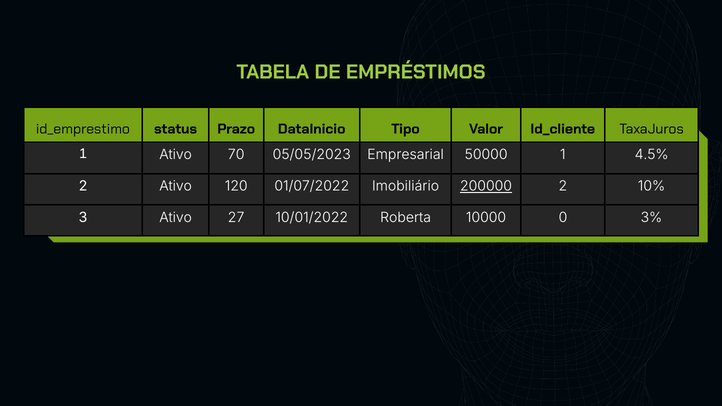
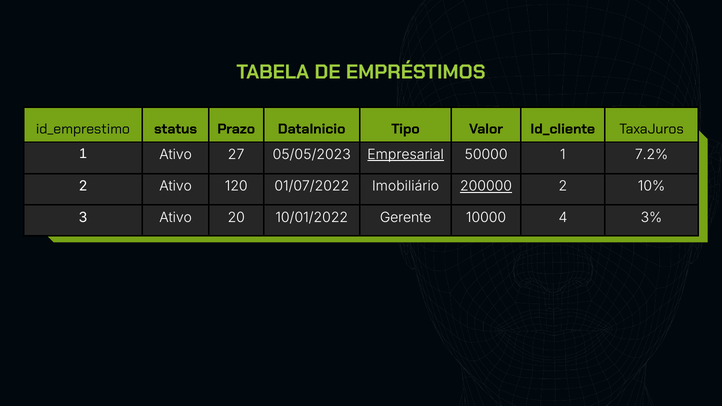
70: 70 -> 27 (236, 155)
Empresarial underline: none -> present (406, 155)
4.5%: 4.5% -> 7.2% (652, 155)
27: 27 -> 20 (236, 217)
Roberta: Roberta -> Gerente (406, 217)
0: 0 -> 4 (563, 217)
